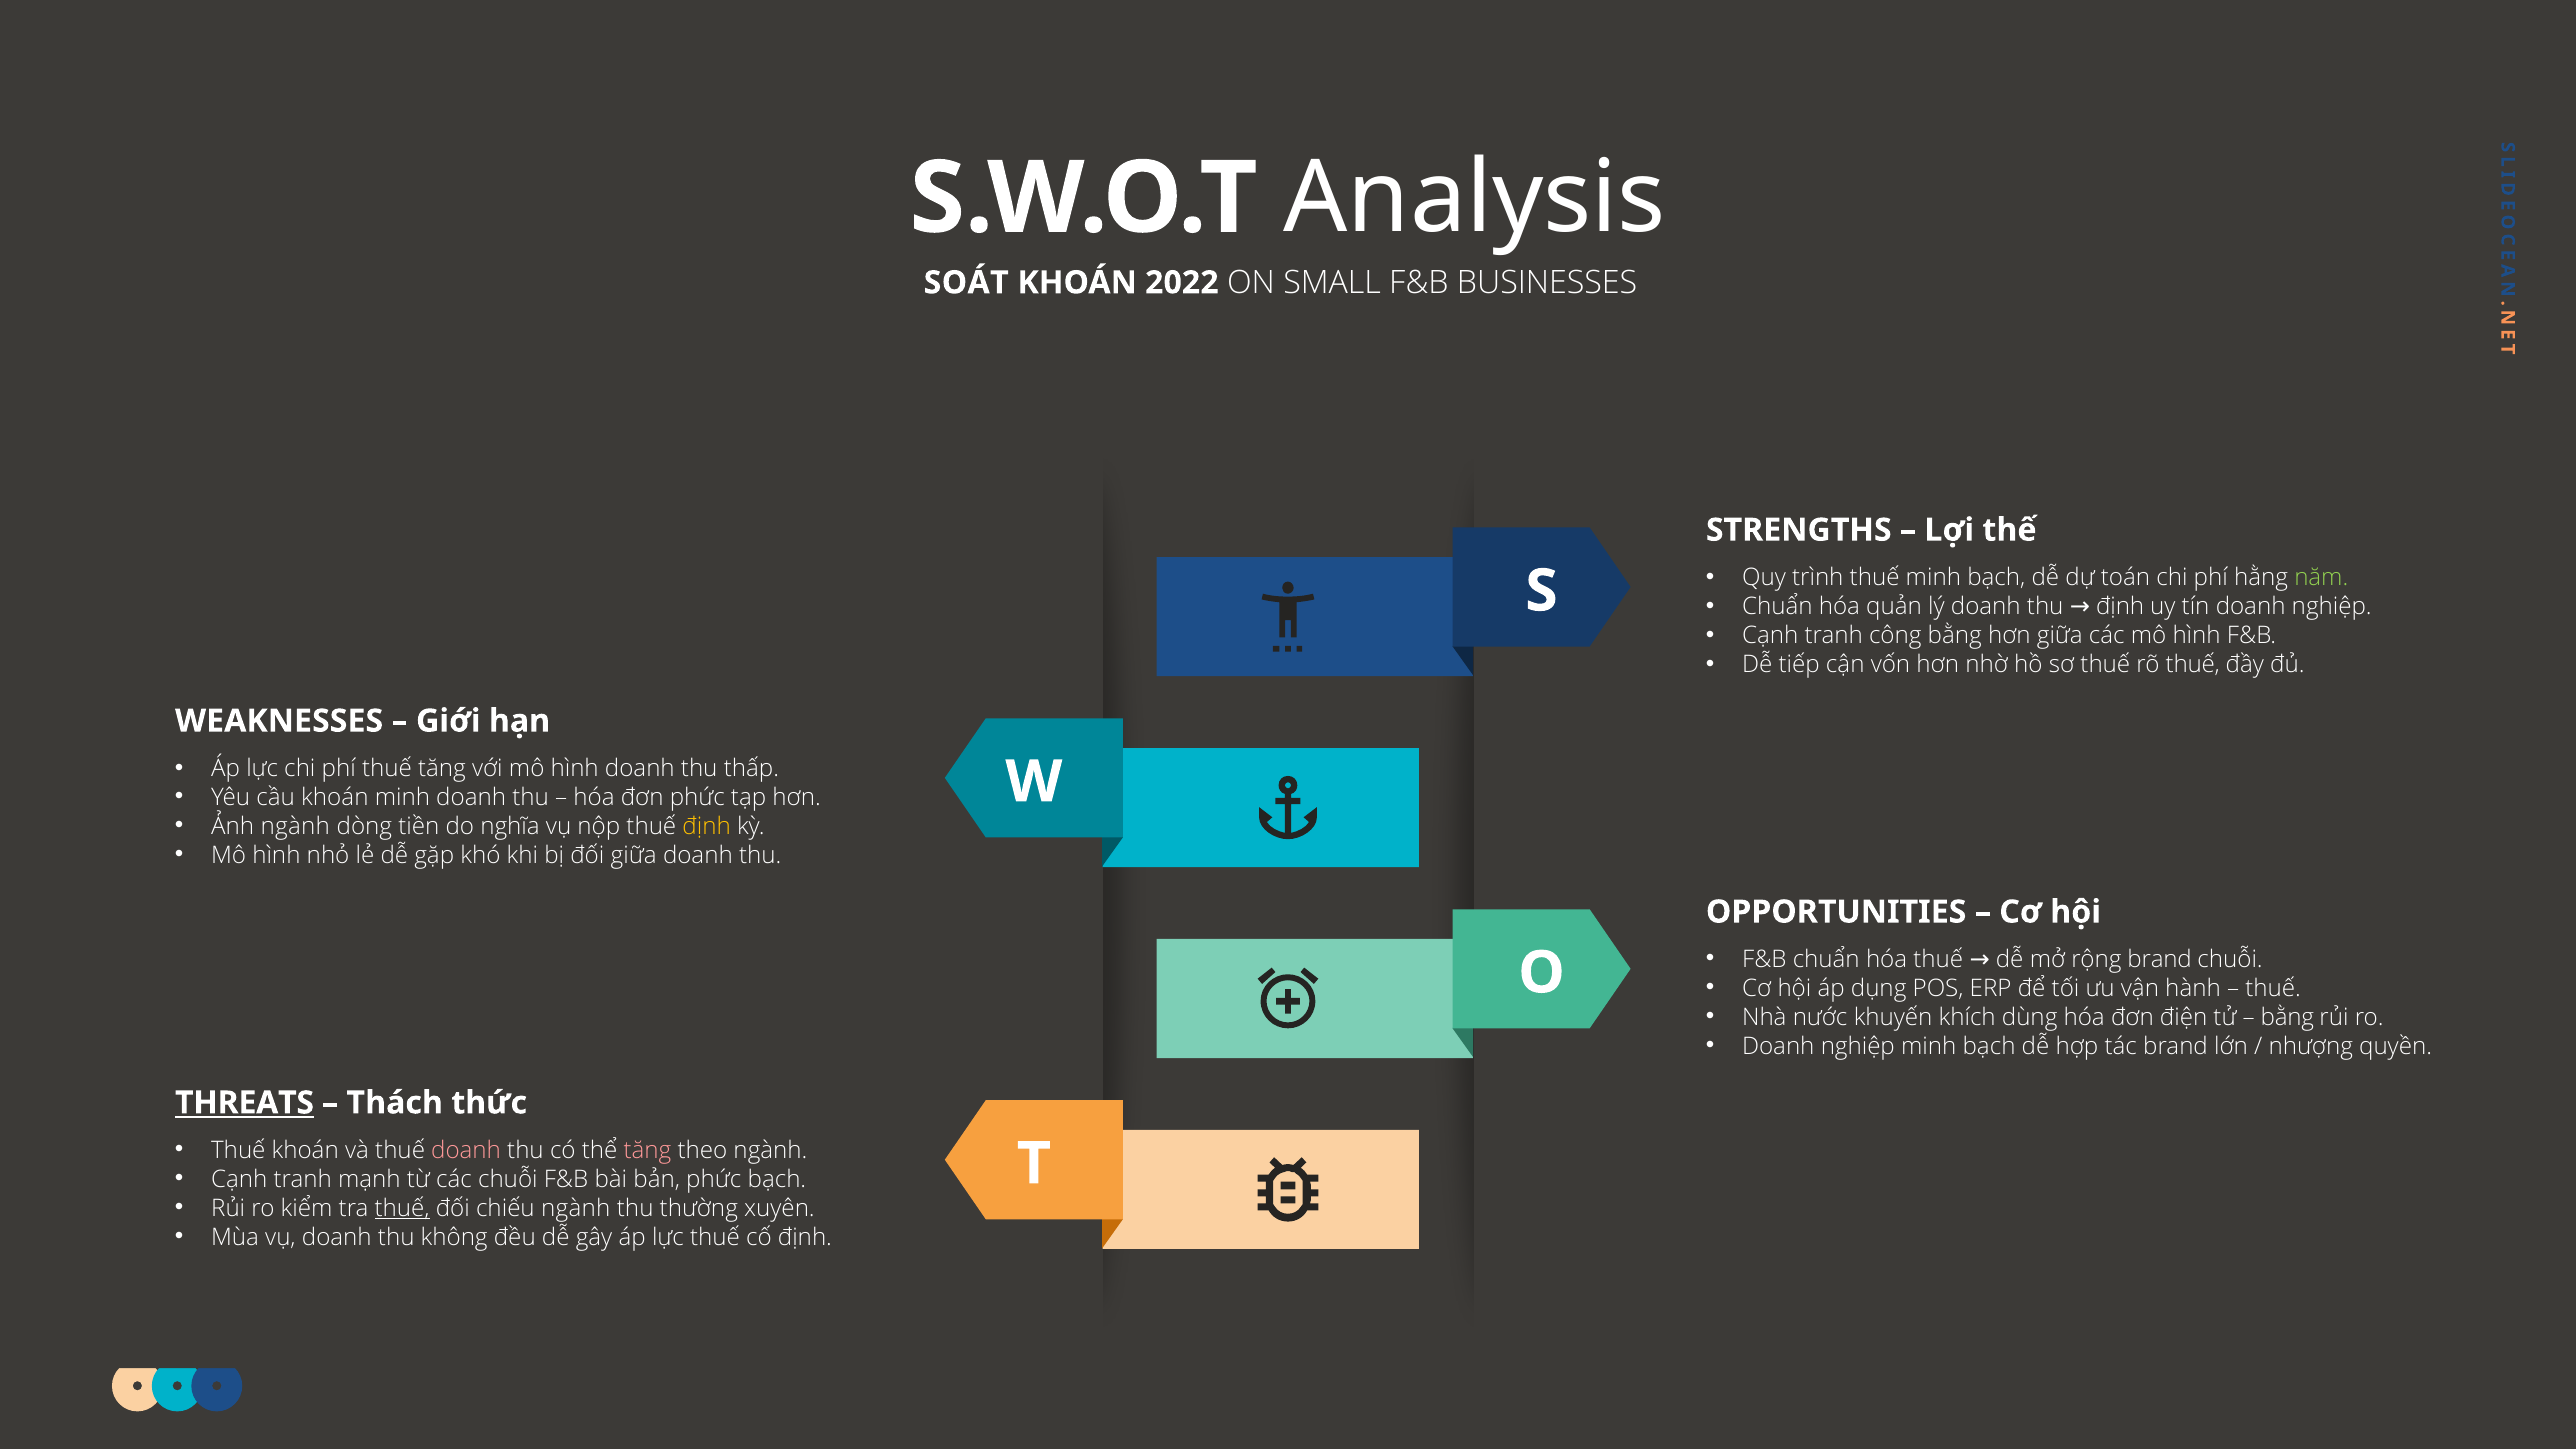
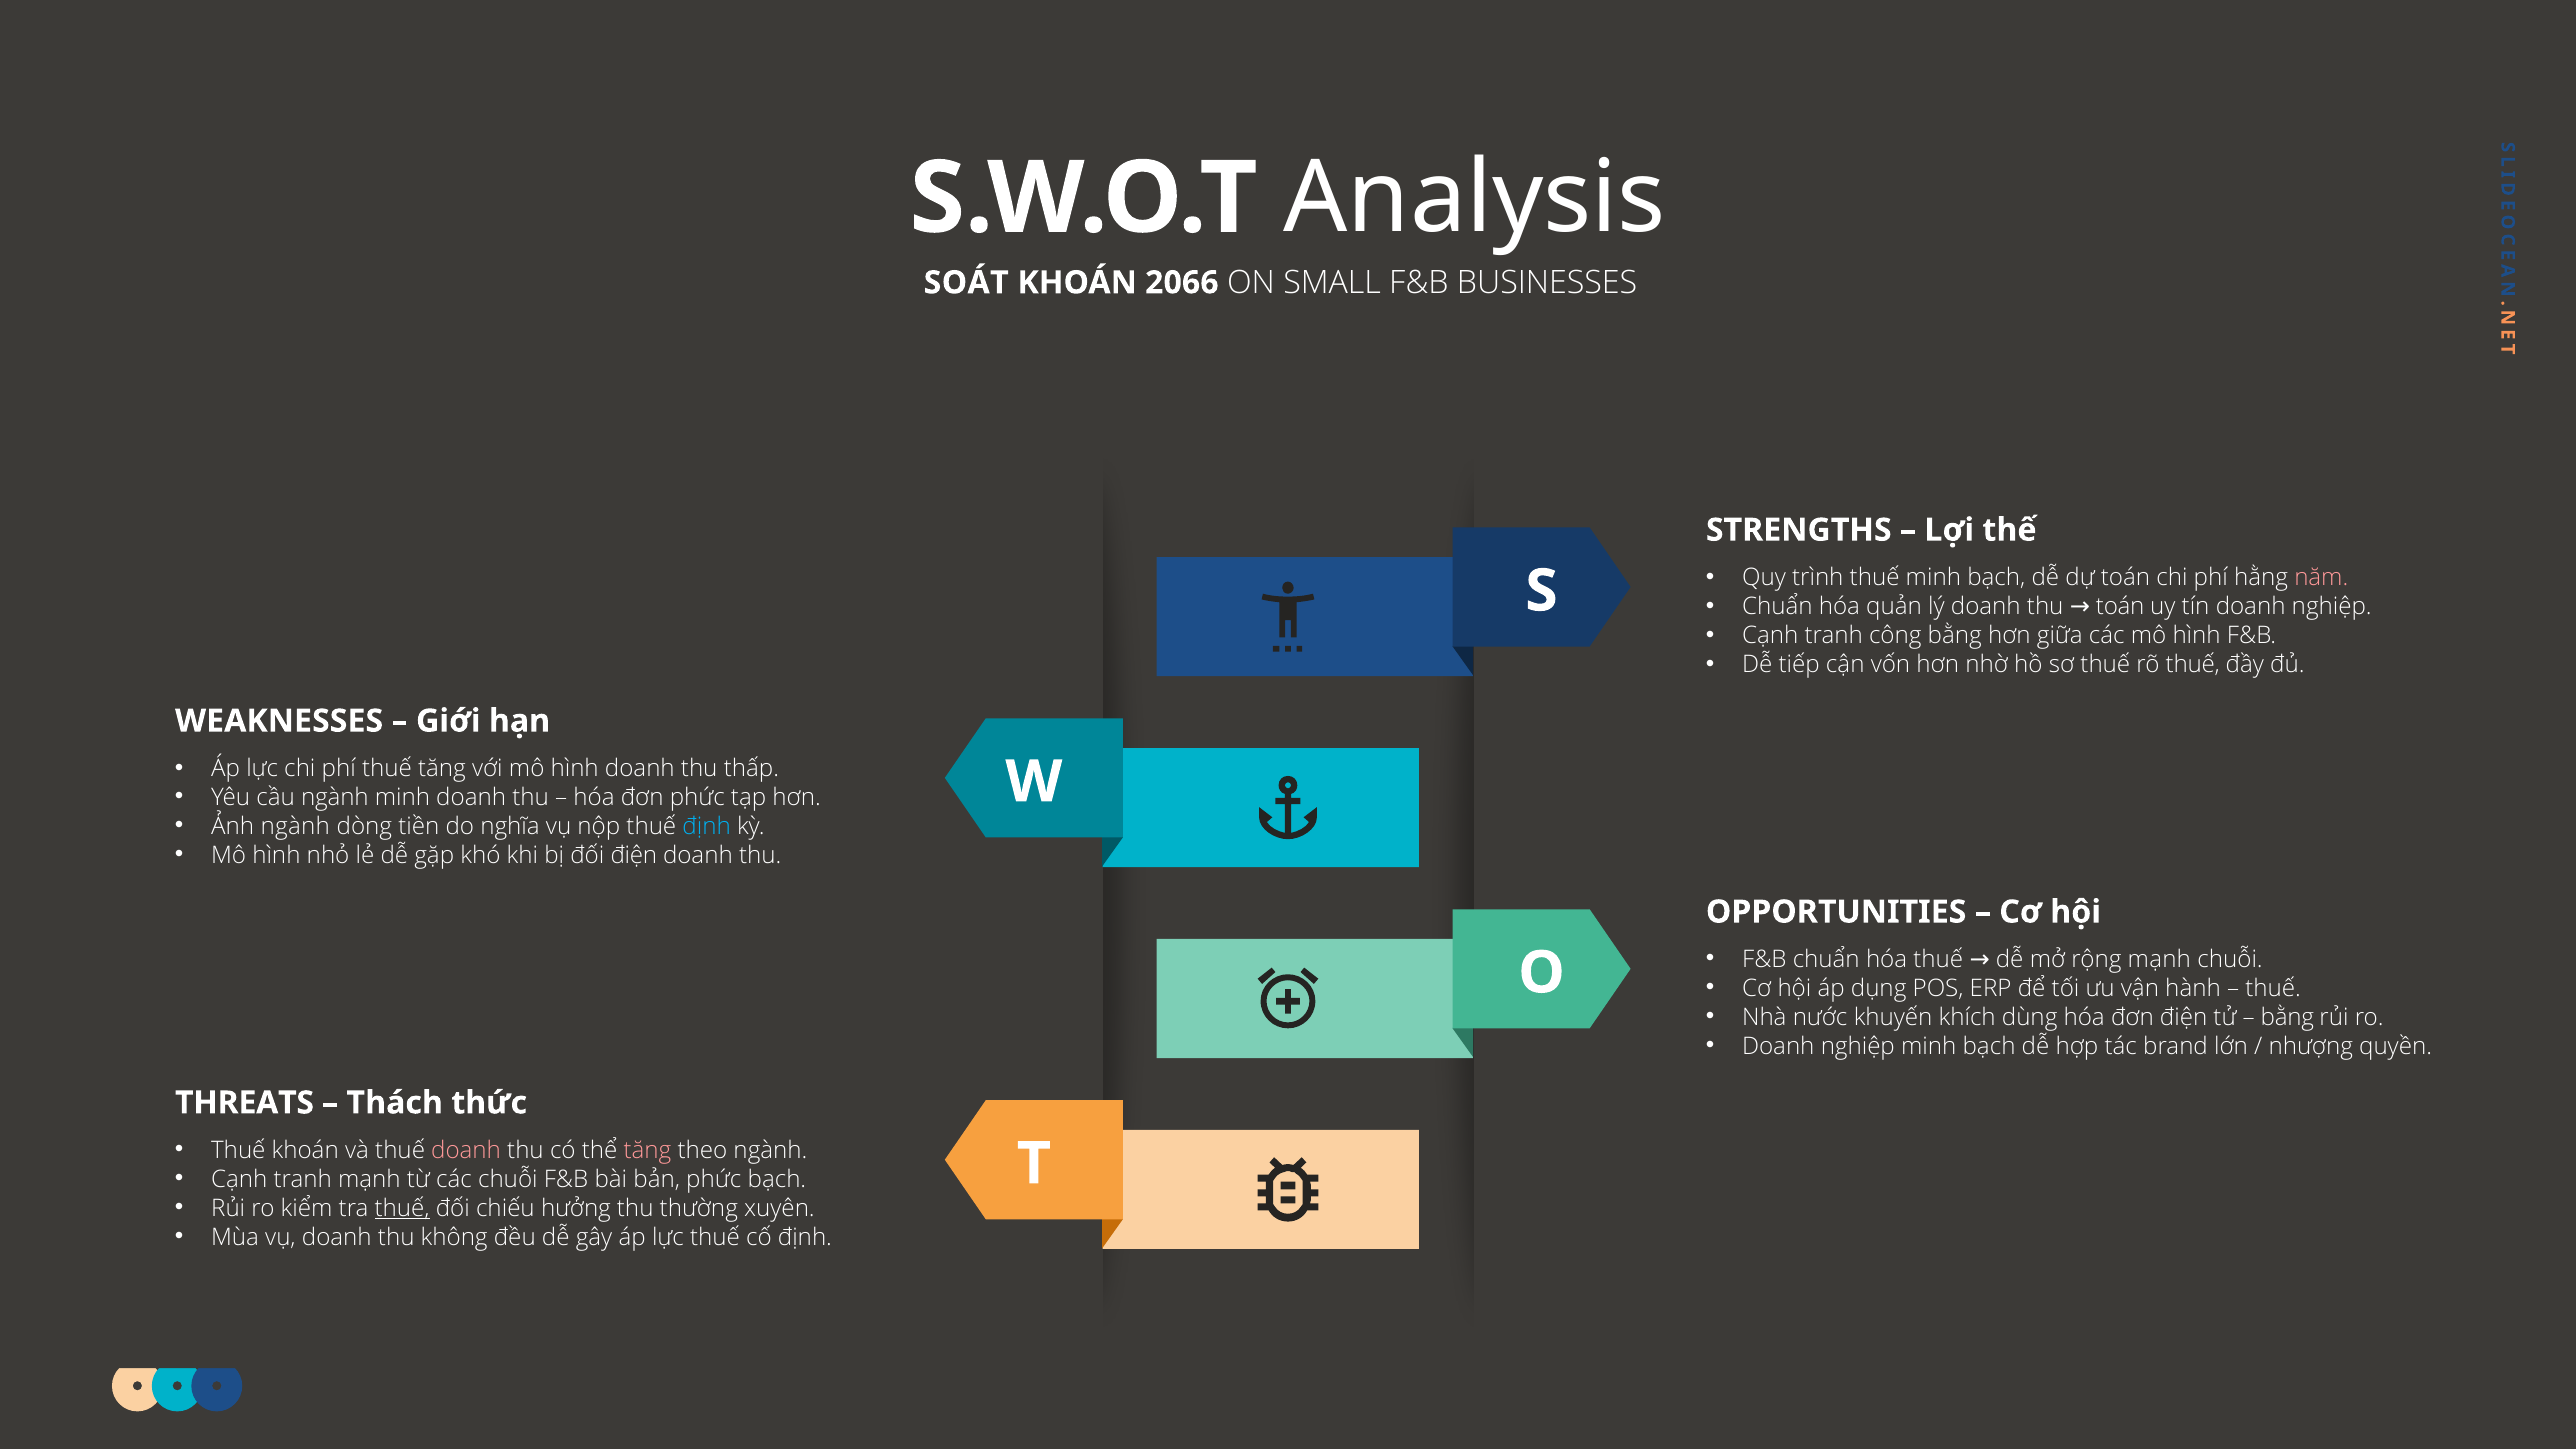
2022: 2022 -> 2066 (1182, 283)
năm colour: light green -> pink (2321, 577)
thu định: định -> toán (2120, 606)
cầu khoán: khoán -> ngành (335, 797)
định colour: yellow -> light blue (707, 826)
đối giữa: giữa -> điện (634, 855)
rộng brand: brand -> mạnh (2159, 959)
THREATS underline: present -> none (245, 1103)
chiếu ngành: ngành -> hưởng (576, 1208)
